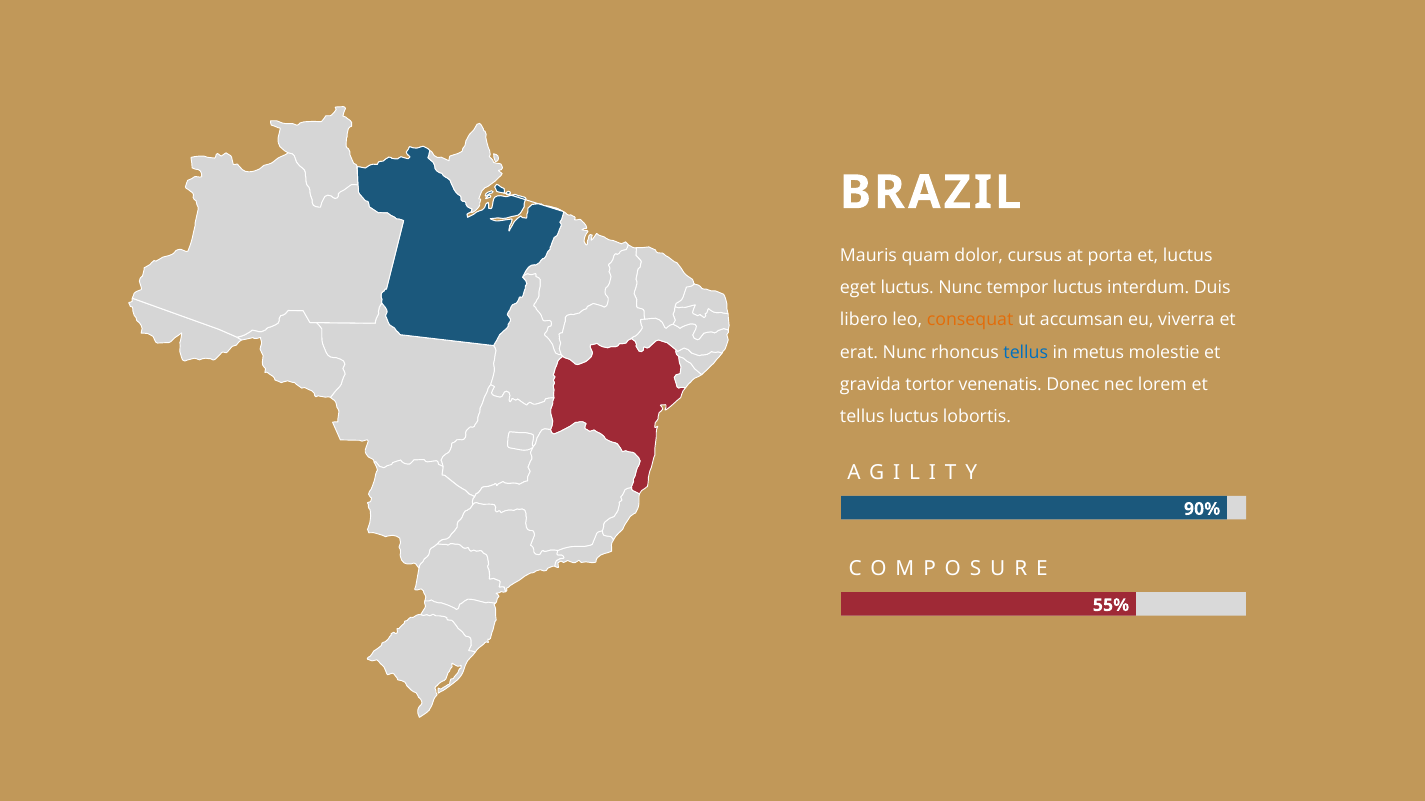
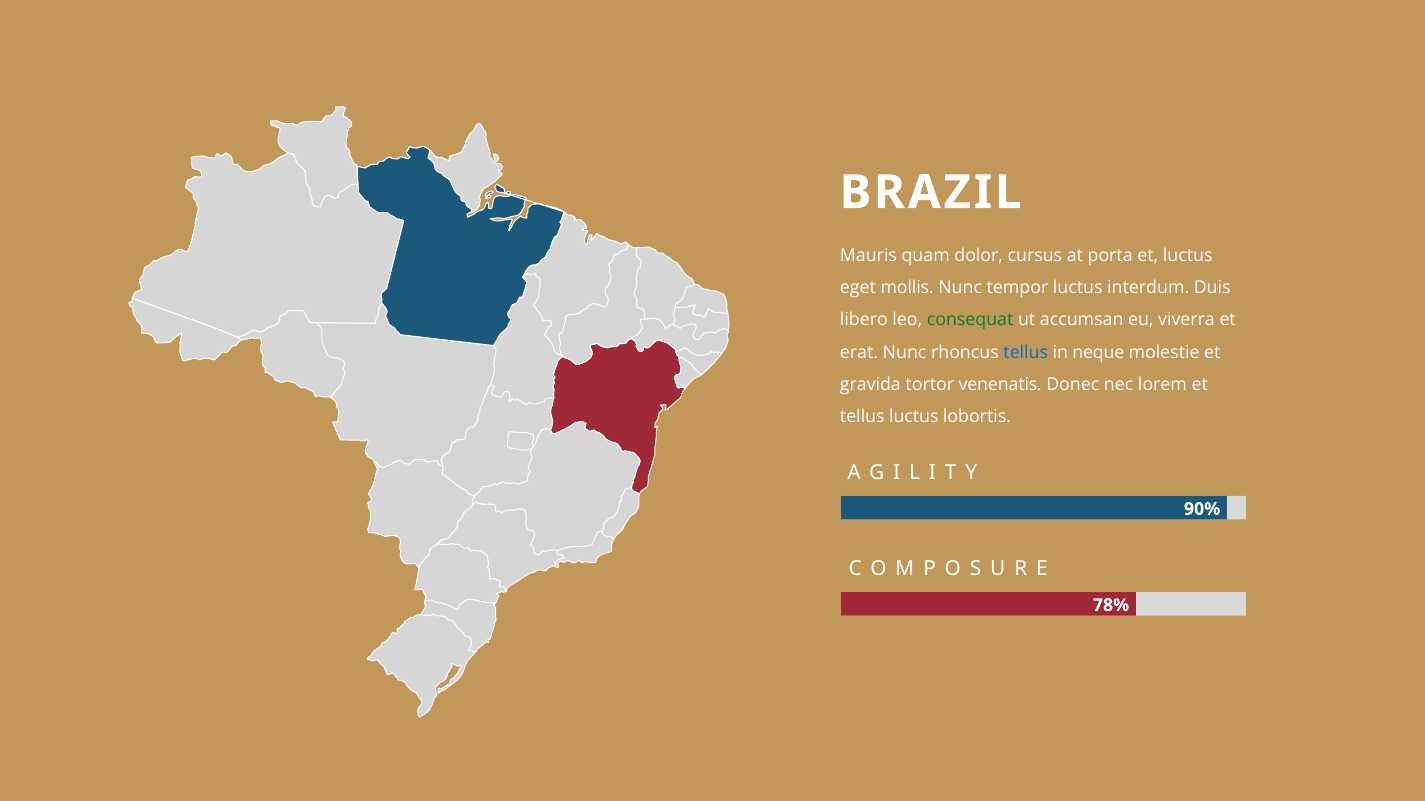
eget luctus: luctus -> mollis (907, 288)
consequat colour: orange -> green (970, 320)
metus: metus -> neque (1098, 352)
55%: 55% -> 78% (1111, 606)
